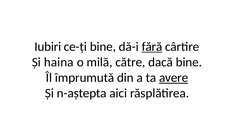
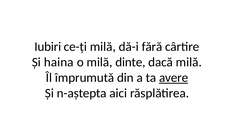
ce-ți bine: bine -> milă (103, 47)
fără underline: present -> none (152, 47)
către: către -> dinte (130, 62)
dacă bine: bine -> milă (189, 62)
